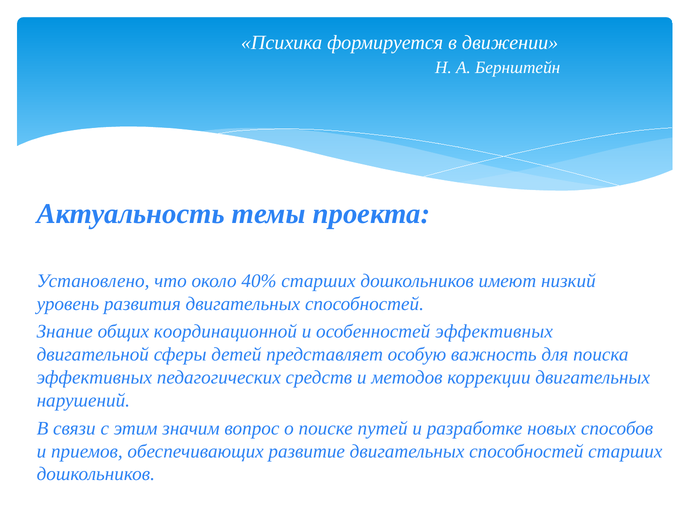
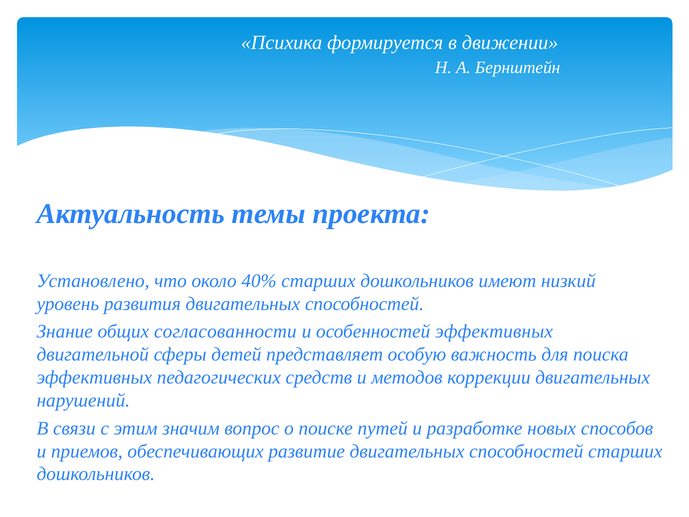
координационной: координационной -> согласованности (225, 332)
